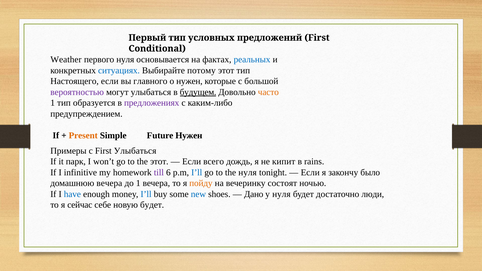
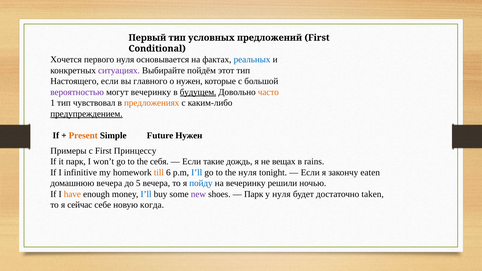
Weather: Weather -> Хочется (66, 60)
ситуациях colour: blue -> purple (119, 70)
потому: потому -> пойдём (201, 70)
могут улыбаться: улыбаться -> вечеринку (151, 92)
образуется: образуется -> чувствовал (94, 103)
предложениях colour: purple -> orange (152, 103)
предупреждением underline: none -> present (86, 114)
First Улыбаться: Улыбаться -> Принцессу (135, 151)
the этот: этот -> себя (159, 162)
всего: всего -> такие (214, 162)
кипит: кипит -> вещах (284, 162)
till colour: purple -> orange (159, 173)
было: было -> eaten (370, 173)
до 1: 1 -> 5 (138, 183)
пойду colour: orange -> blue (201, 183)
состоят: состоят -> решили (282, 183)
have colour: blue -> orange (72, 194)
new colour: blue -> purple (198, 194)
Дано: Дано -> Парк (254, 194)
люди: люди -> taken (373, 194)
новую будет: будет -> когда (152, 205)
